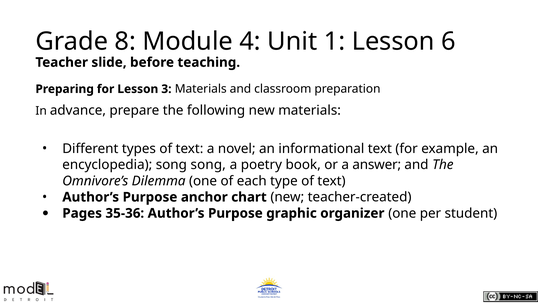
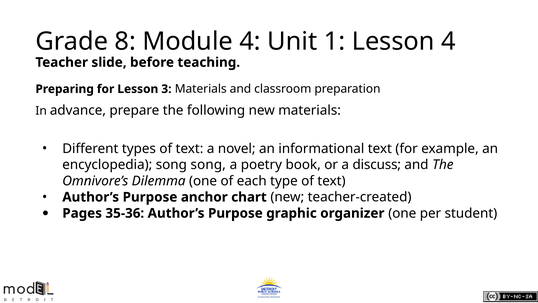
Lesson 6: 6 -> 4 (449, 41)
answer: answer -> discuss (377, 165)
